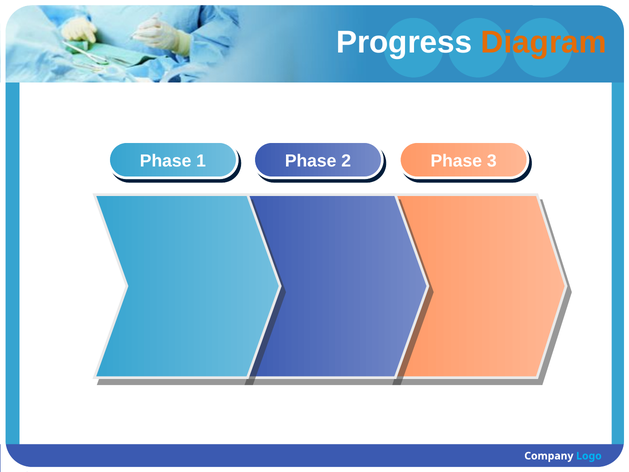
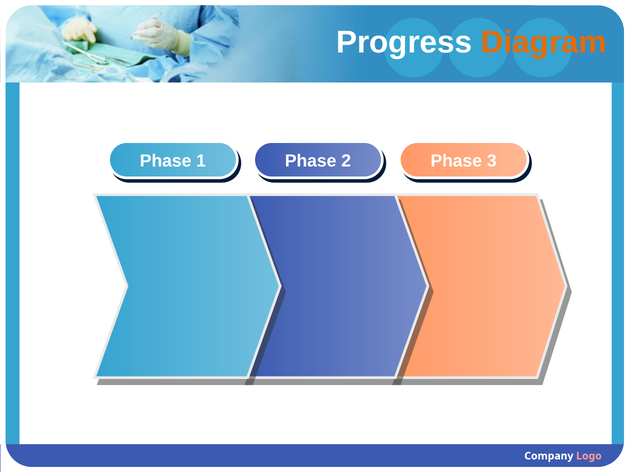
Logo colour: light blue -> pink (589, 456)
